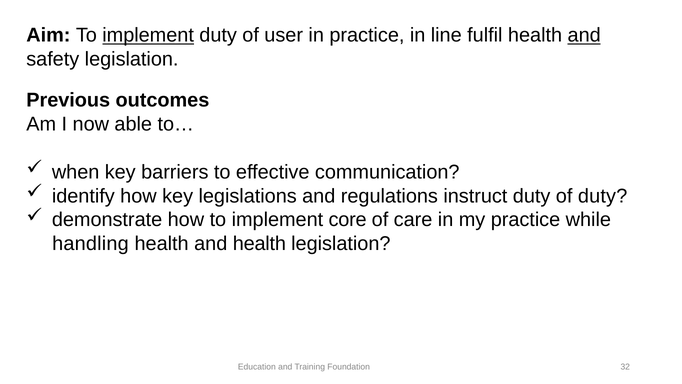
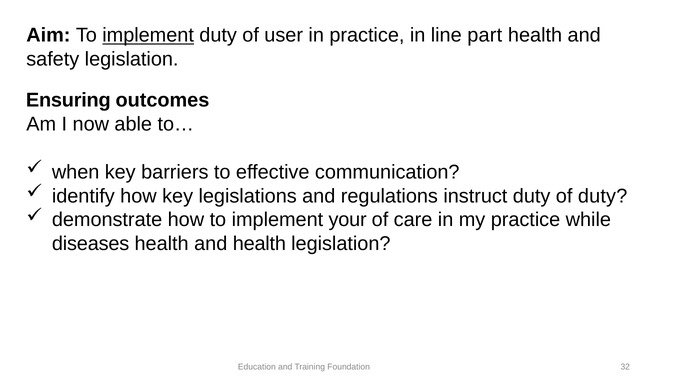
fulfil: fulfil -> part (485, 35)
and underline: present -> none (584, 35)
Previous: Previous -> Ensuring (68, 100)
core: core -> your (348, 220)
handling: handling -> diseases (91, 244)
